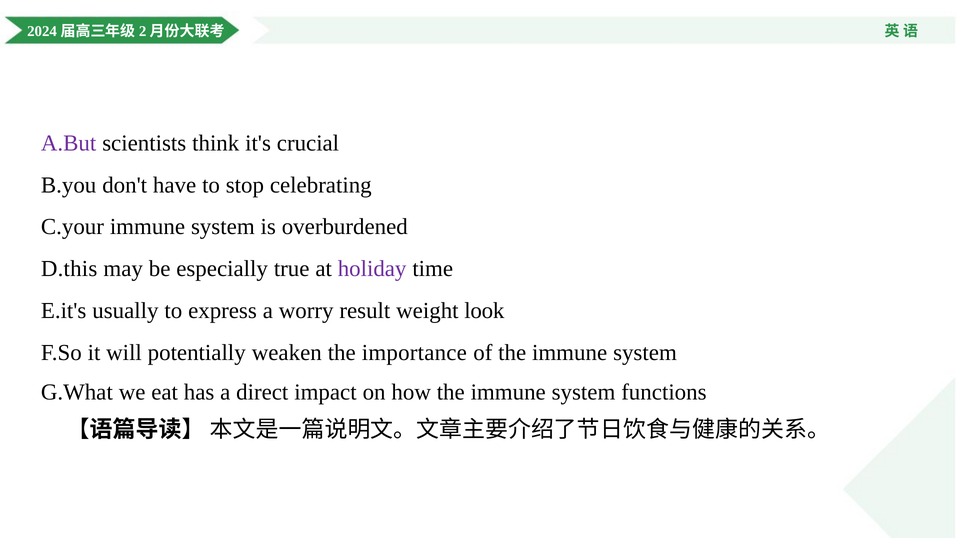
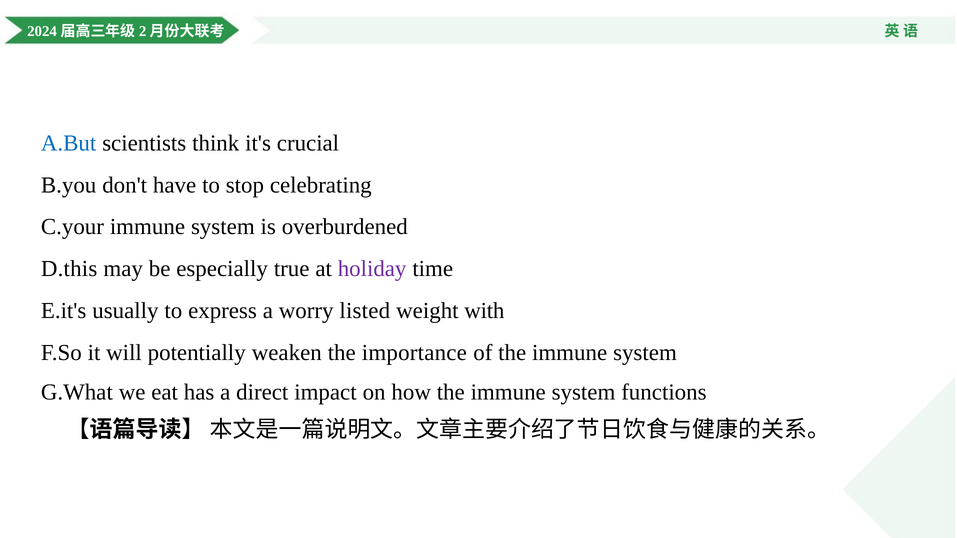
A.But colour: purple -> blue (69, 143)
result: result -> listed (365, 311)
look: look -> with (484, 311)
